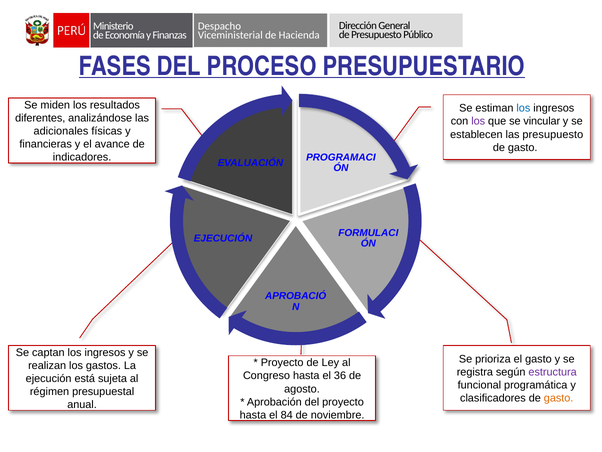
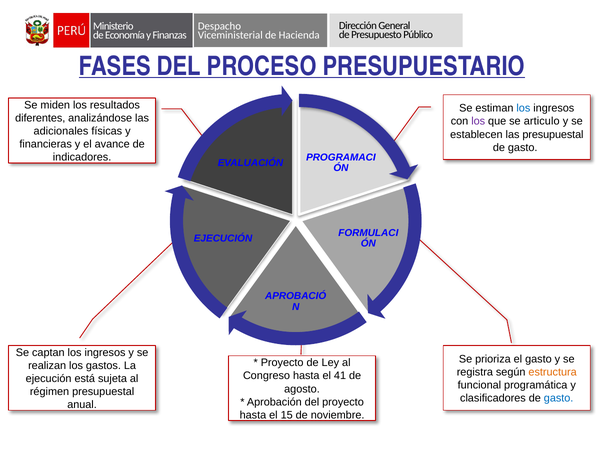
vincular: vincular -> articulo (542, 121)
las presupuesto: presupuesto -> presupuestal (553, 134)
estructura colour: purple -> orange (553, 372)
36: 36 -> 41 (340, 375)
gasto colour: orange -> blue (559, 398)
84: 84 -> 15 (287, 415)
